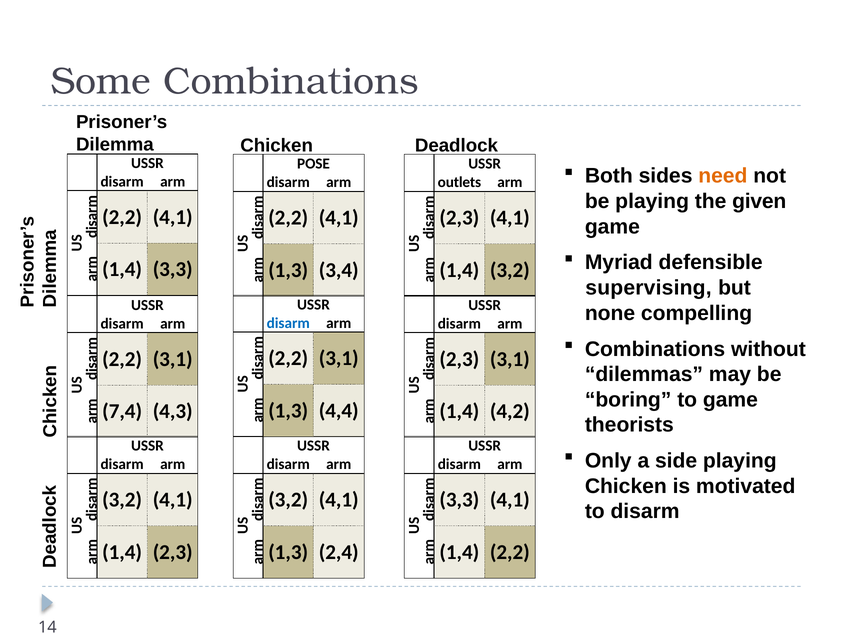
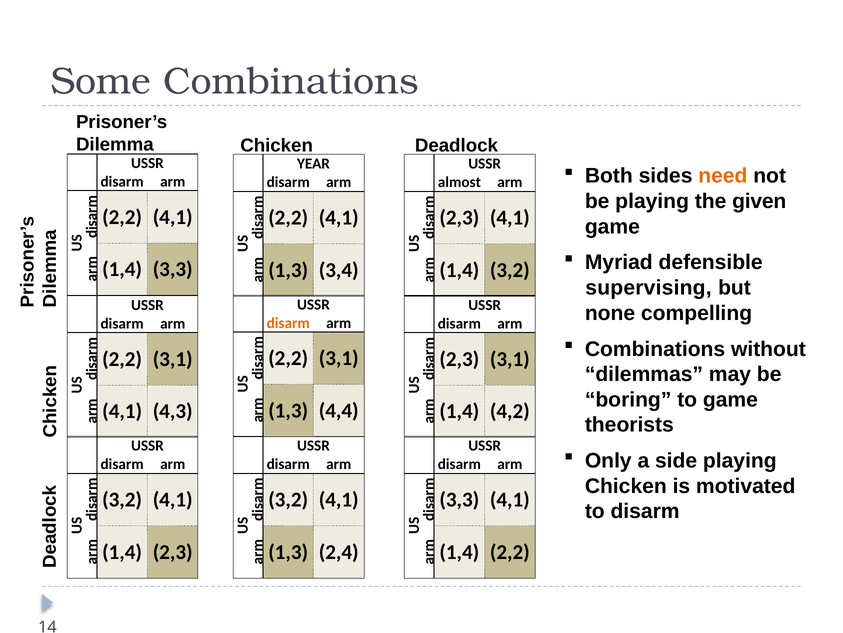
POSE: POSE -> YEAR (314, 164)
outlets: outlets -> almost (459, 182)
disarm colour: blue -> orange (288, 323)
7,4: 7,4 -> 4,1 (122, 411)
